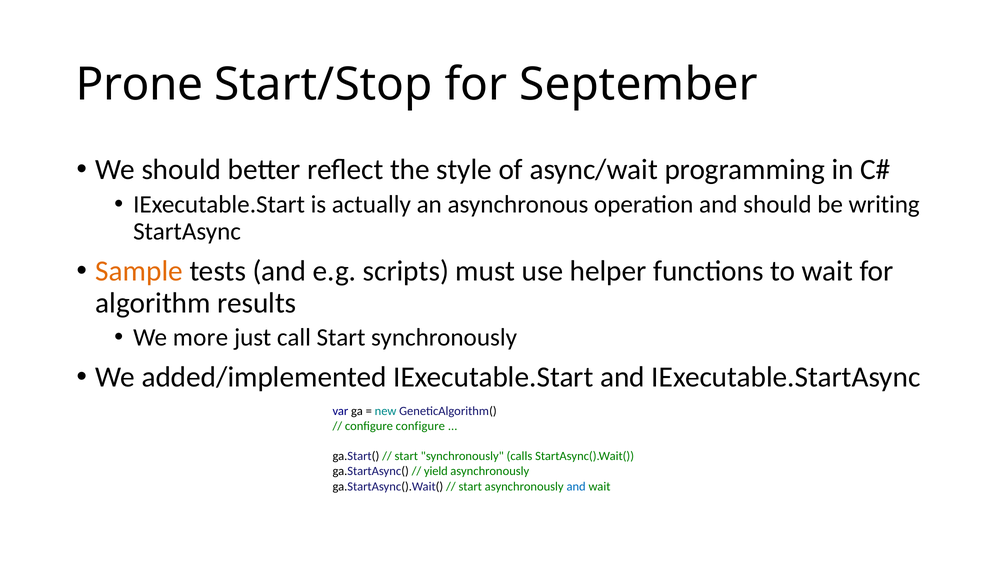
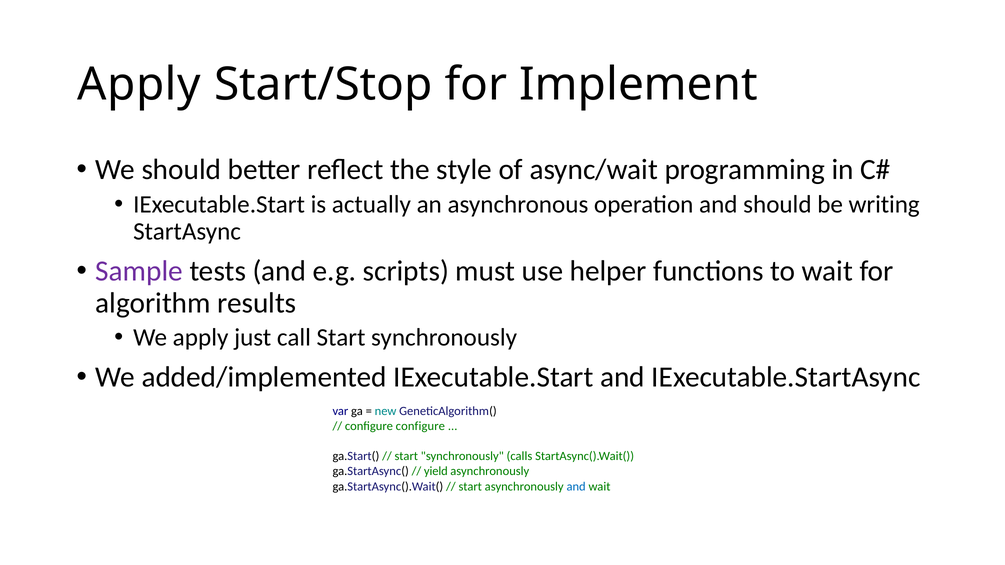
Prone: Prone -> Apply (139, 84)
September: September -> Implement (639, 84)
Sample colour: orange -> purple (139, 271)
We more: more -> apply (201, 338)
